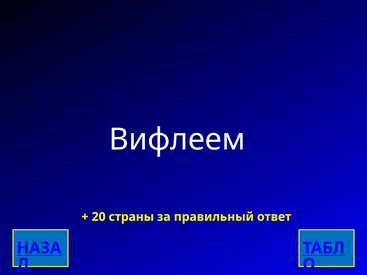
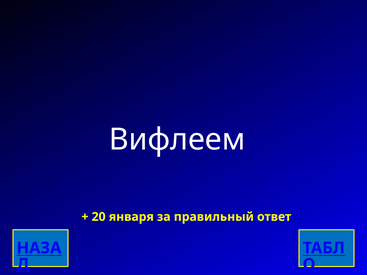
страны: страны -> января (131, 217)
